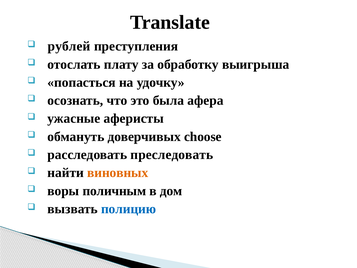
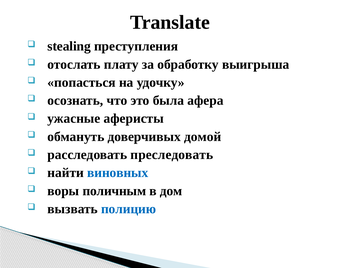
рублей: рублей -> stealing (69, 46)
choose: choose -> домой (203, 137)
виновных colour: orange -> blue (118, 173)
